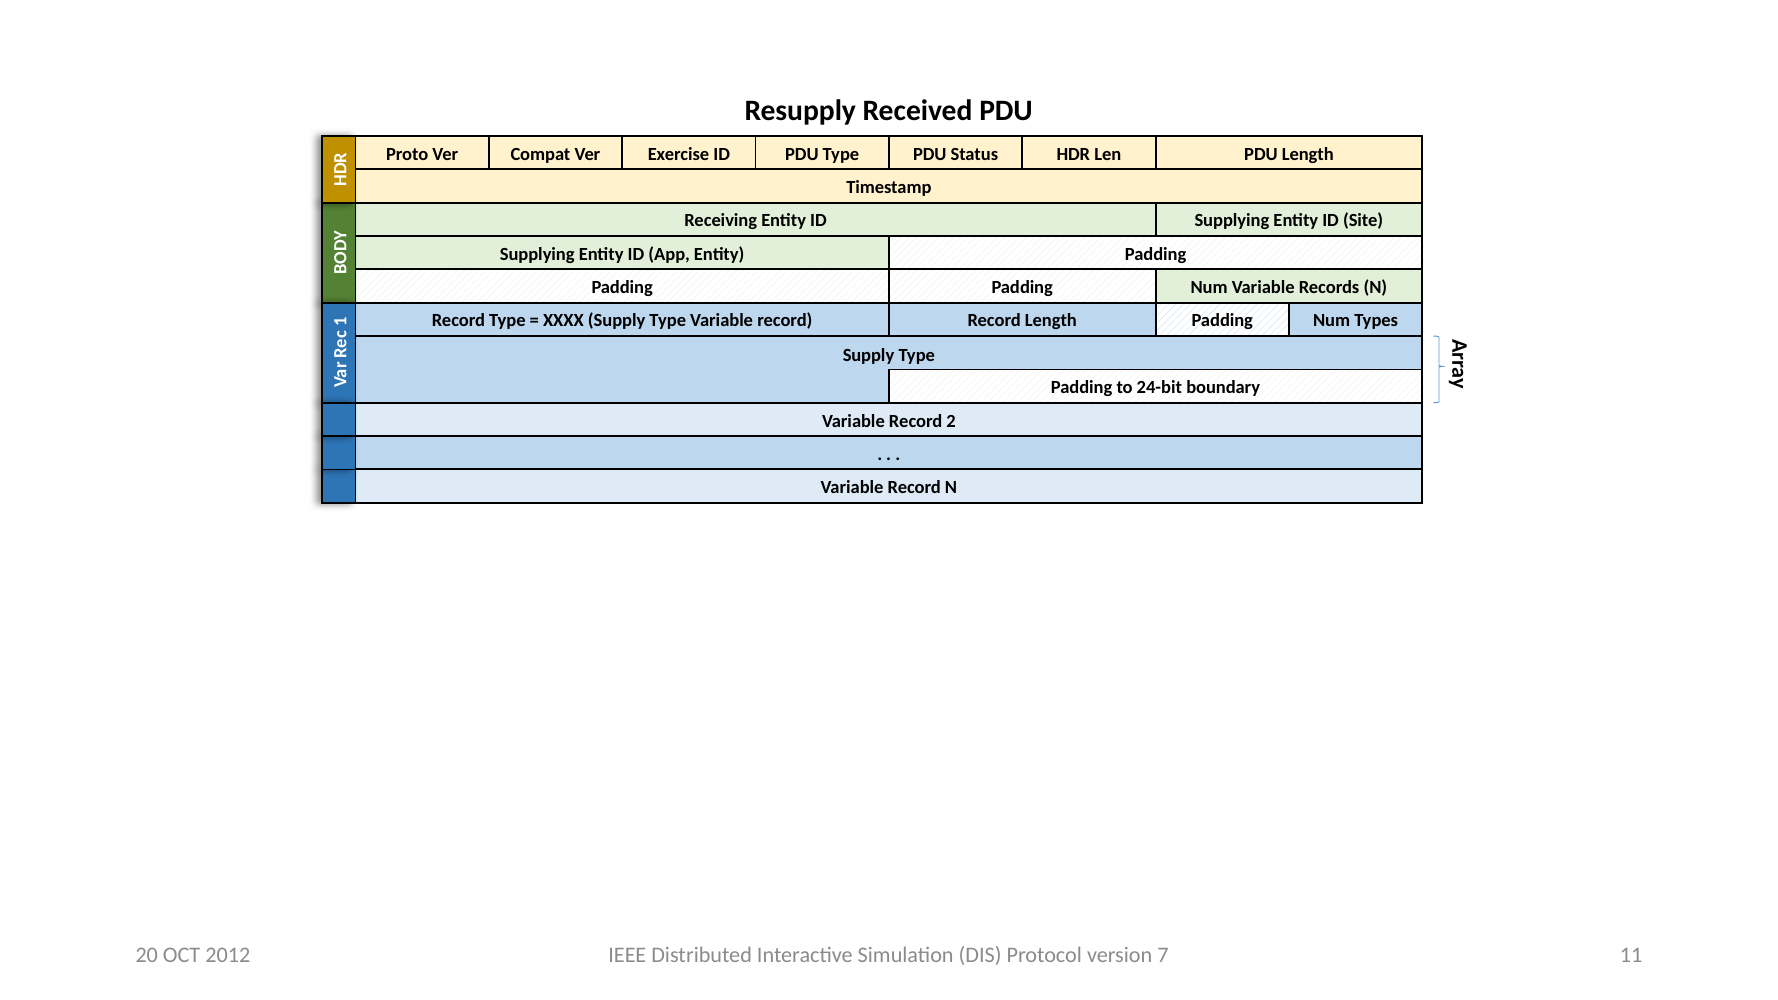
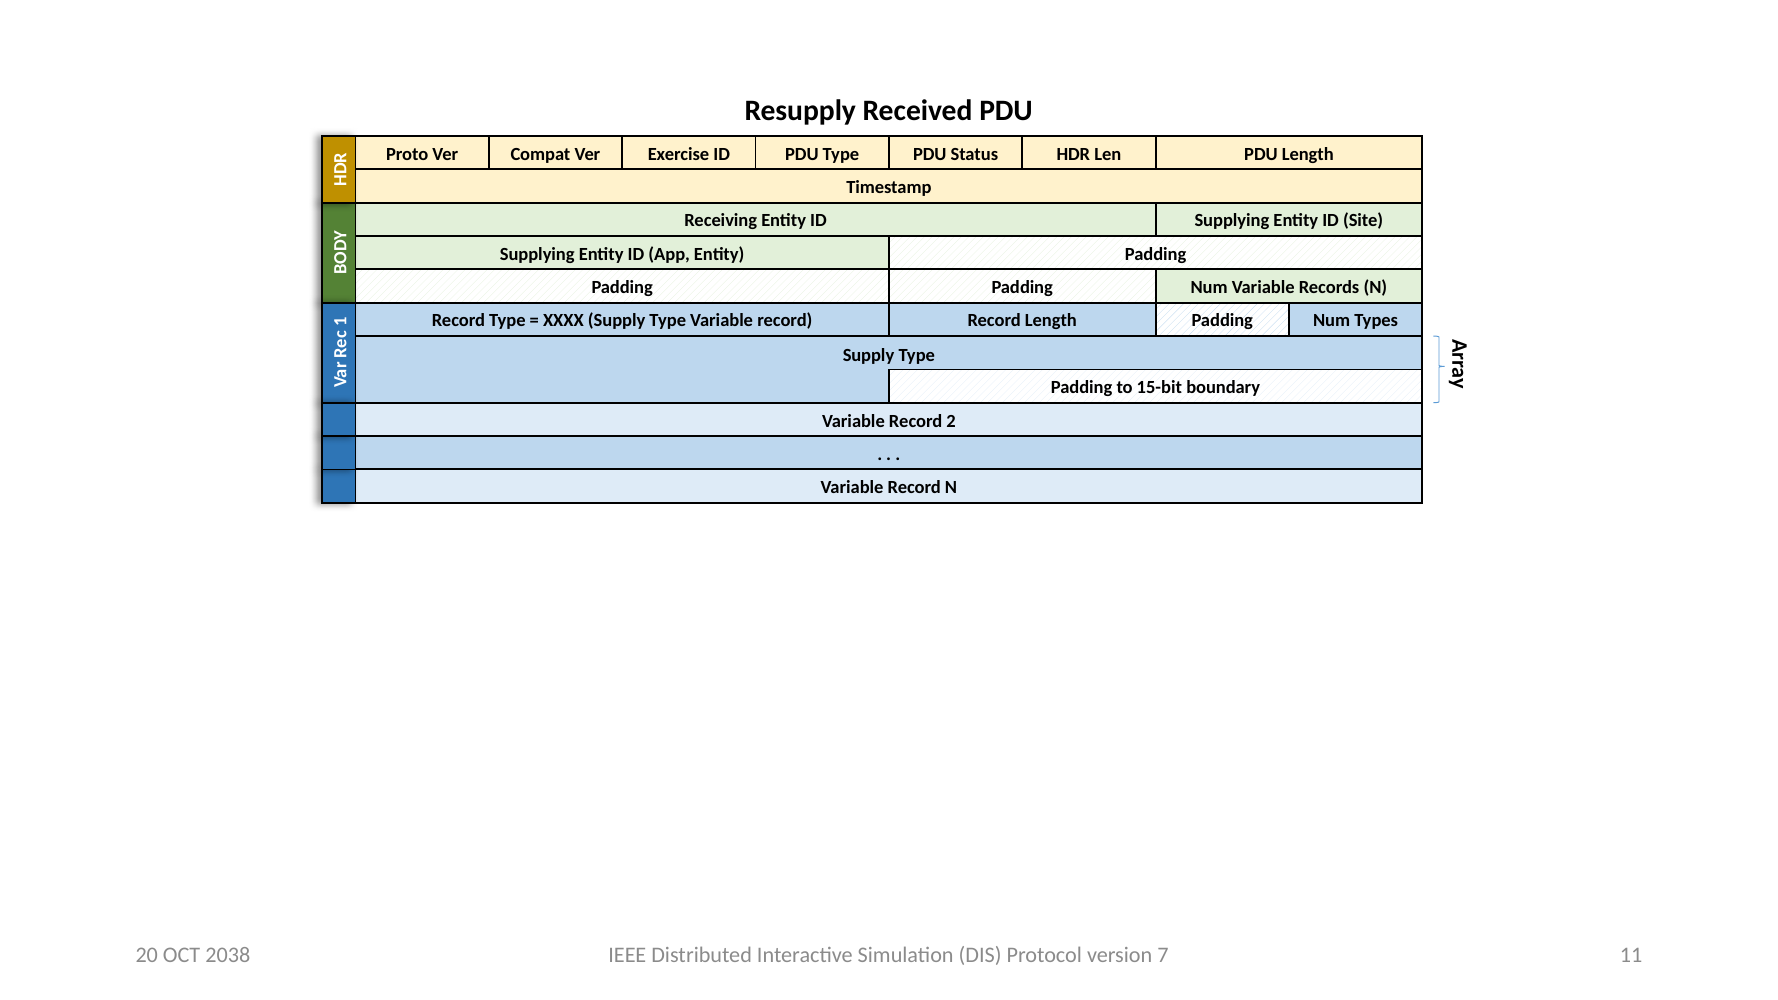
24-bit: 24-bit -> 15-bit (1159, 387)
2012: 2012 -> 2038 (228, 955)
